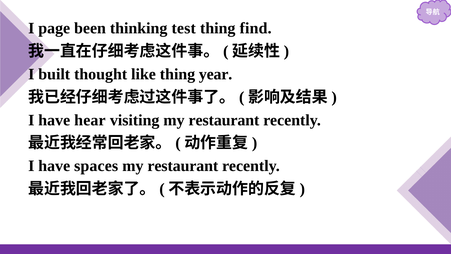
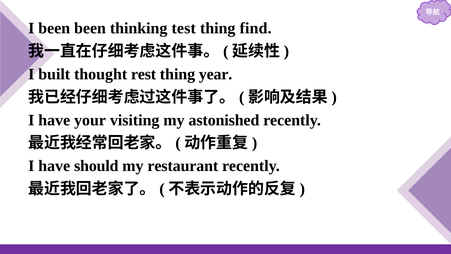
I page: page -> been (54, 28)
like: like -> rest (144, 74)
hear: hear -> your (90, 120)
visiting my restaurant: restaurant -> astonished (224, 120)
spaces: spaces -> should (96, 166)
